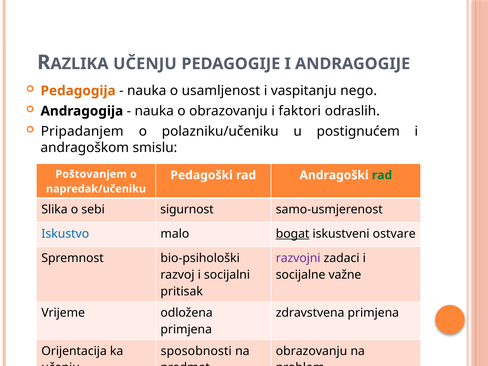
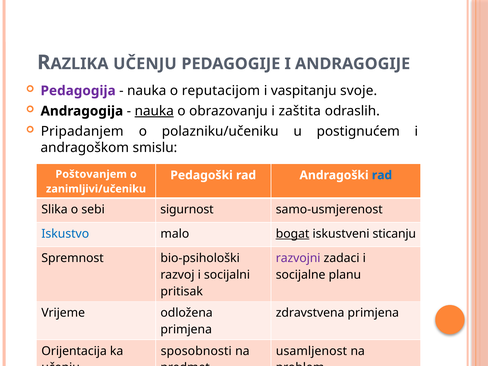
Pedagogija colour: orange -> purple (78, 91)
usamljenost: usamljenost -> reputacijom (221, 91)
nego: nego -> svoje (359, 91)
nauka underline: none -> present (154, 111)
faktori: faktori -> zaštita (300, 111)
rad colour: green -> blue (382, 175)
napredak/učeniku: napredak/učeniku -> zanimljivi/učeniku (96, 189)
ostvare: ostvare -> sticanju (394, 234)
važne: važne -> planu (345, 275)
obrazovanju: obrazovanju -> usamljenost (311, 351)
